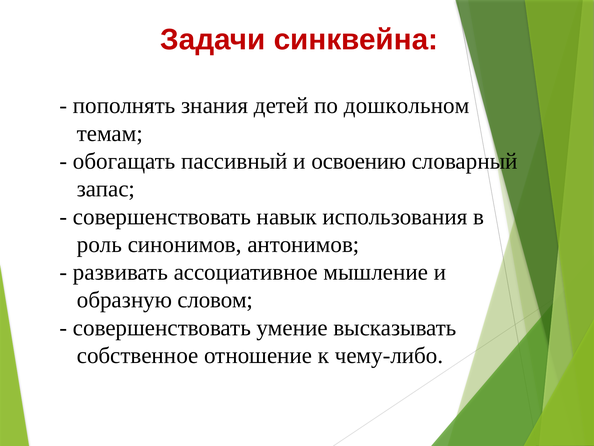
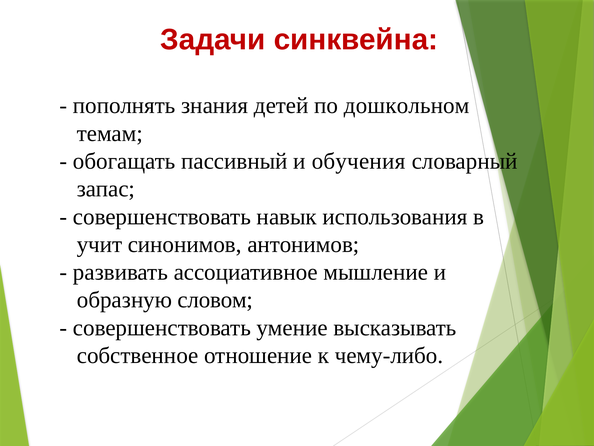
освоению: освоению -> обучения (359, 161)
роль: роль -> учит (100, 244)
